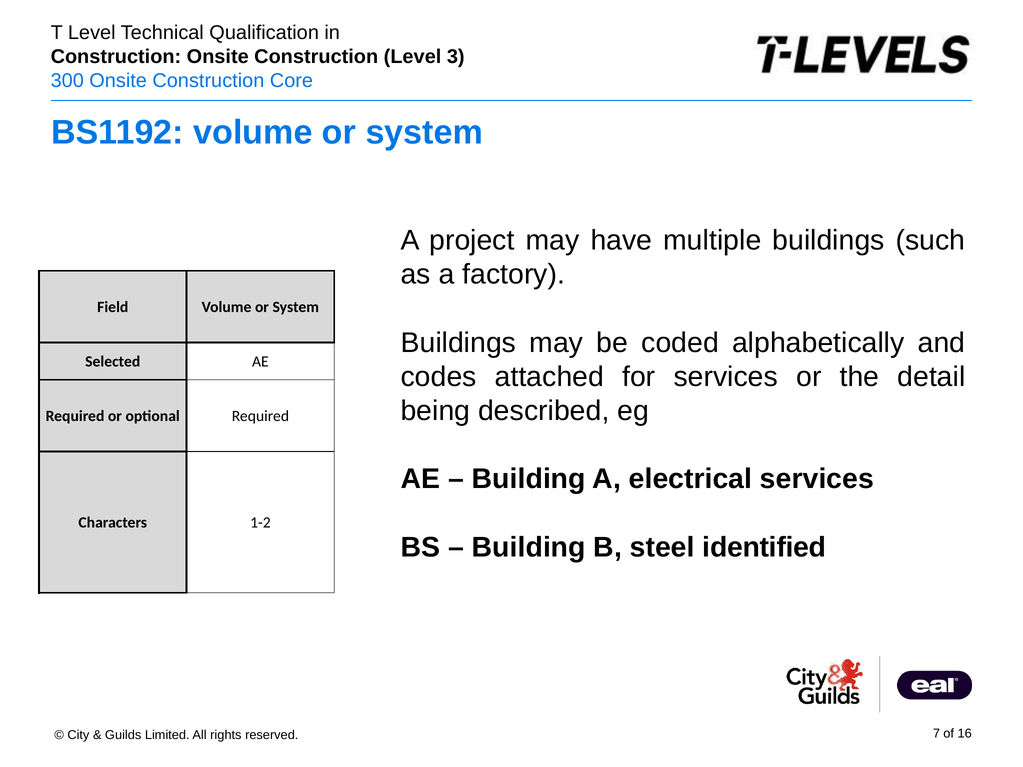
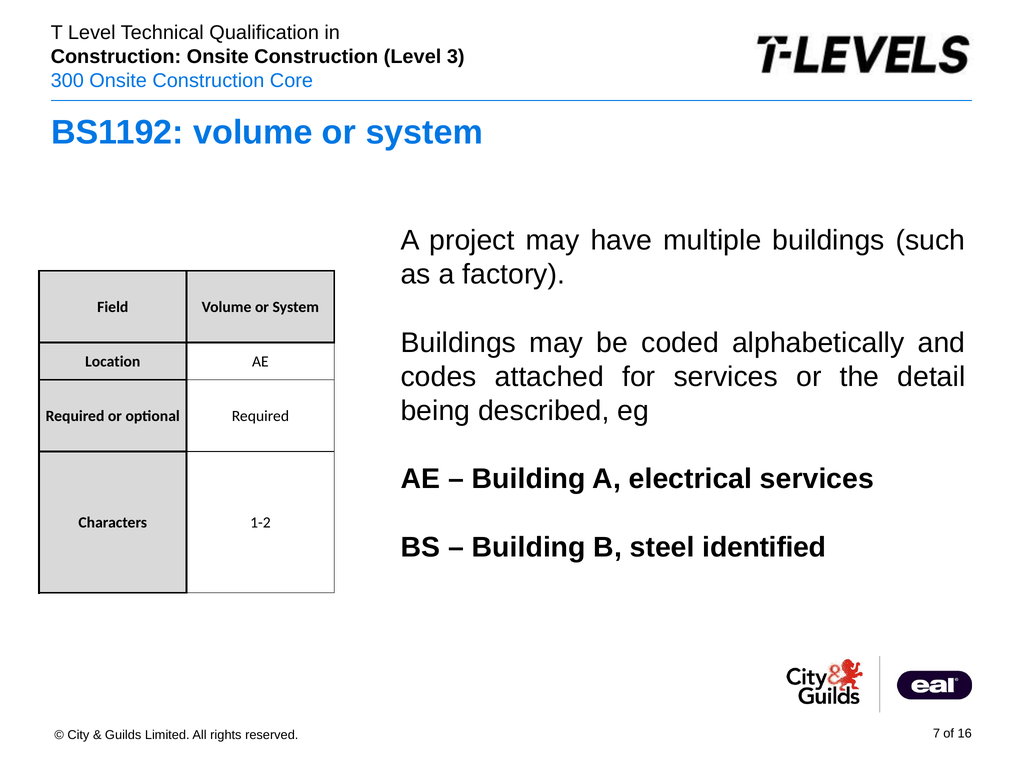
Selected: Selected -> Location (113, 362)
